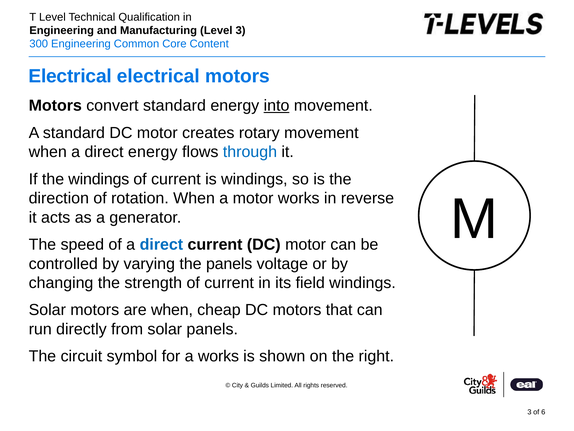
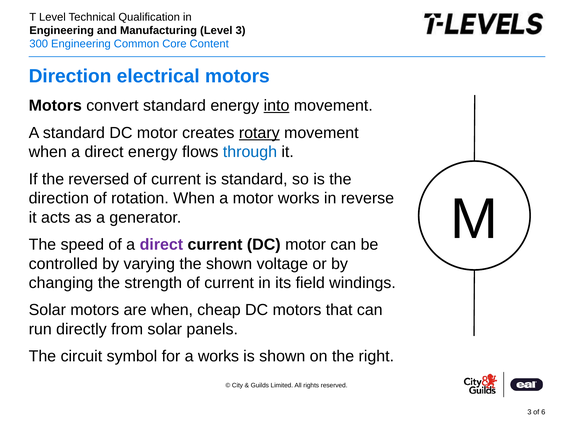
Electrical: Electrical -> Direction (70, 76)
rotary underline: none -> present (259, 133)
the windings: windings -> reversed (99, 179)
is windings: windings -> standard (254, 179)
direct colour: blue -> purple (161, 244)
the panels: panels -> shown (229, 263)
